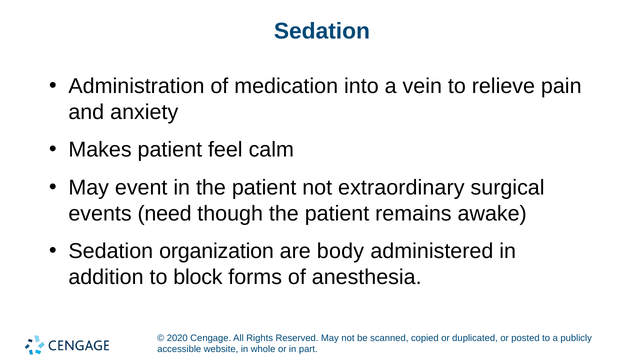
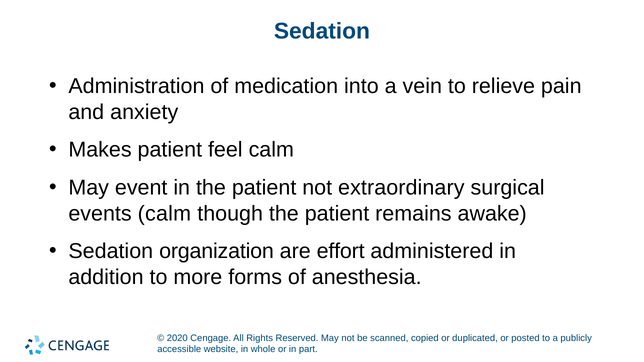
events need: need -> calm (164, 214)
body: body -> effort (341, 251)
block: block -> more (198, 277)
